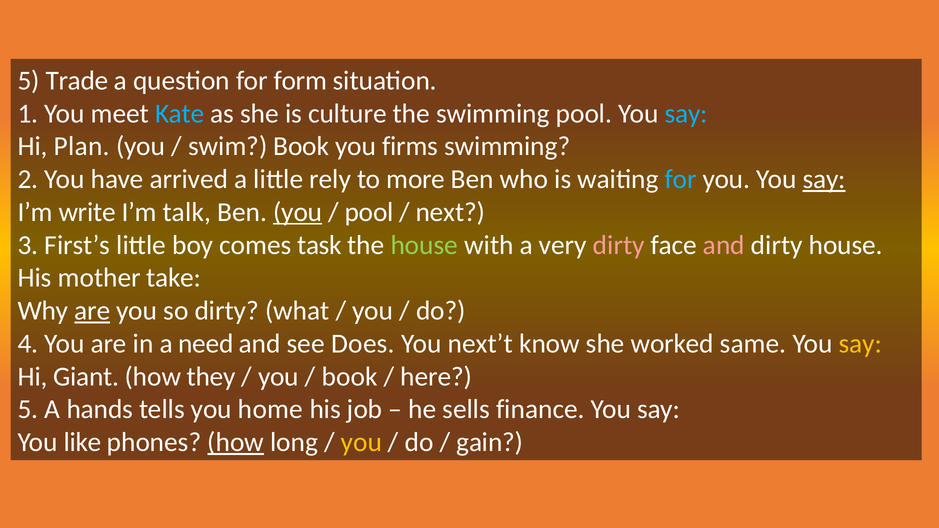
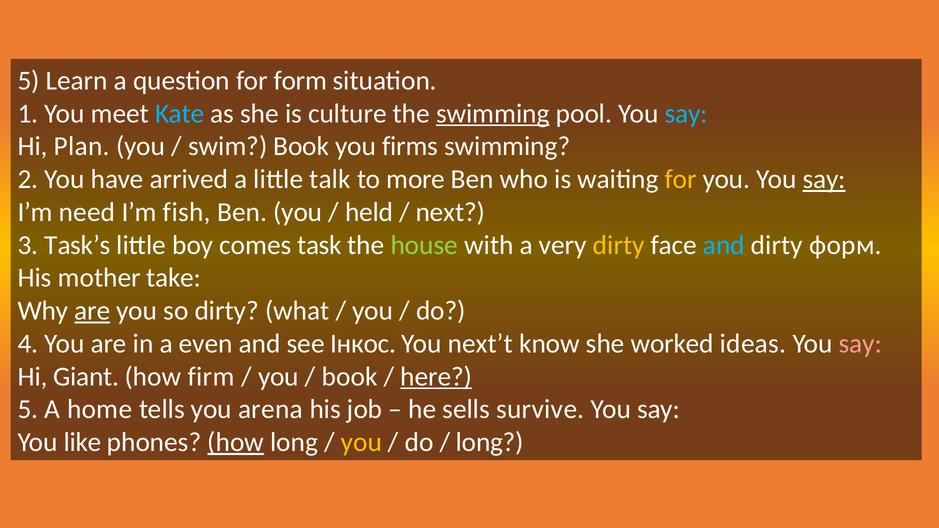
Trade: Trade -> Learn (77, 81)
swimming underline: none -> present (493, 114)
rely: rely -> talk (330, 179)
for colour: light blue -> yellow (681, 179)
write: write -> need (87, 212)
talk: talk -> fish (187, 212)
you underline: present -> none (298, 212)
pool: pool -> held (369, 212)
First’s: First’s -> Task’s (77, 245)
dirty colour: pink -> yellow (619, 245)
and colour: pink -> light blue (724, 245)
dirty house: house -> форм (846, 245)
need: need -> even (206, 344)
Does: Does -> Інкос (363, 344)
same: same -> ideas (753, 344)
say colour: yellow -> pink (860, 344)
they: they -> firm (211, 377)
here underline: none -> present (436, 377)
hands: hands -> home (100, 410)
home: home -> arena (271, 410)
finance: finance -> survive (540, 410)
gain: gain -> long (490, 442)
